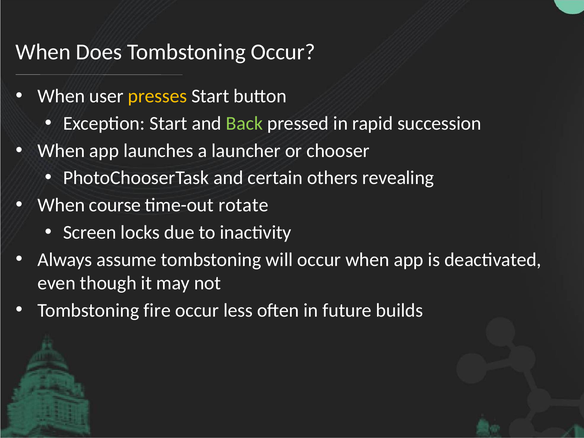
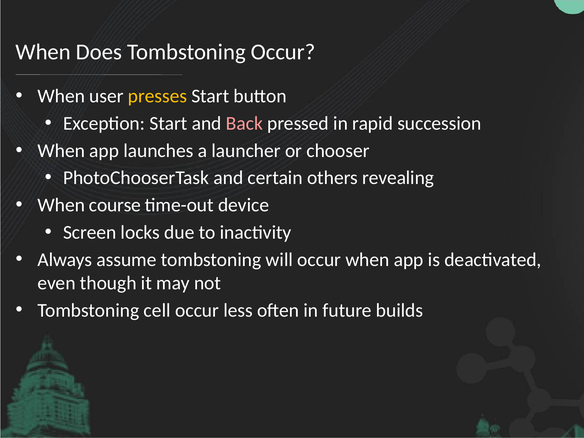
Back colour: light green -> pink (244, 123)
rotate: rotate -> device (244, 205)
fire: fire -> cell (157, 310)
